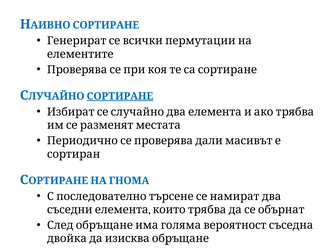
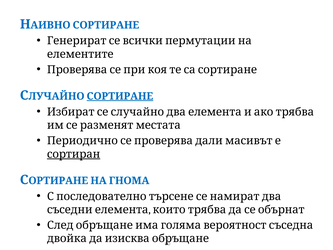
сортиран underline: none -> present (74, 154)
